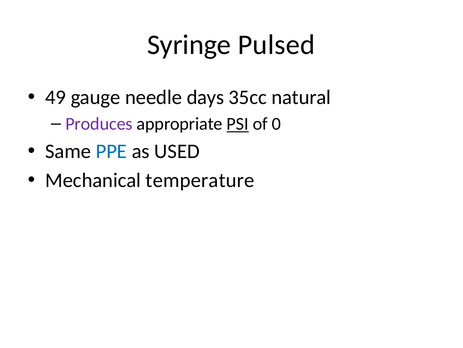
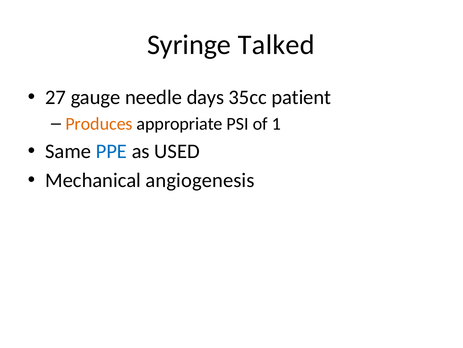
Pulsed: Pulsed -> Talked (276, 45)
49: 49 -> 27 (56, 97)
natural: natural -> patient (301, 97)
Produces colour: purple -> orange (99, 124)
PSI underline: present -> none (238, 124)
0: 0 -> 1 (276, 124)
temperature: temperature -> angiogenesis (200, 180)
